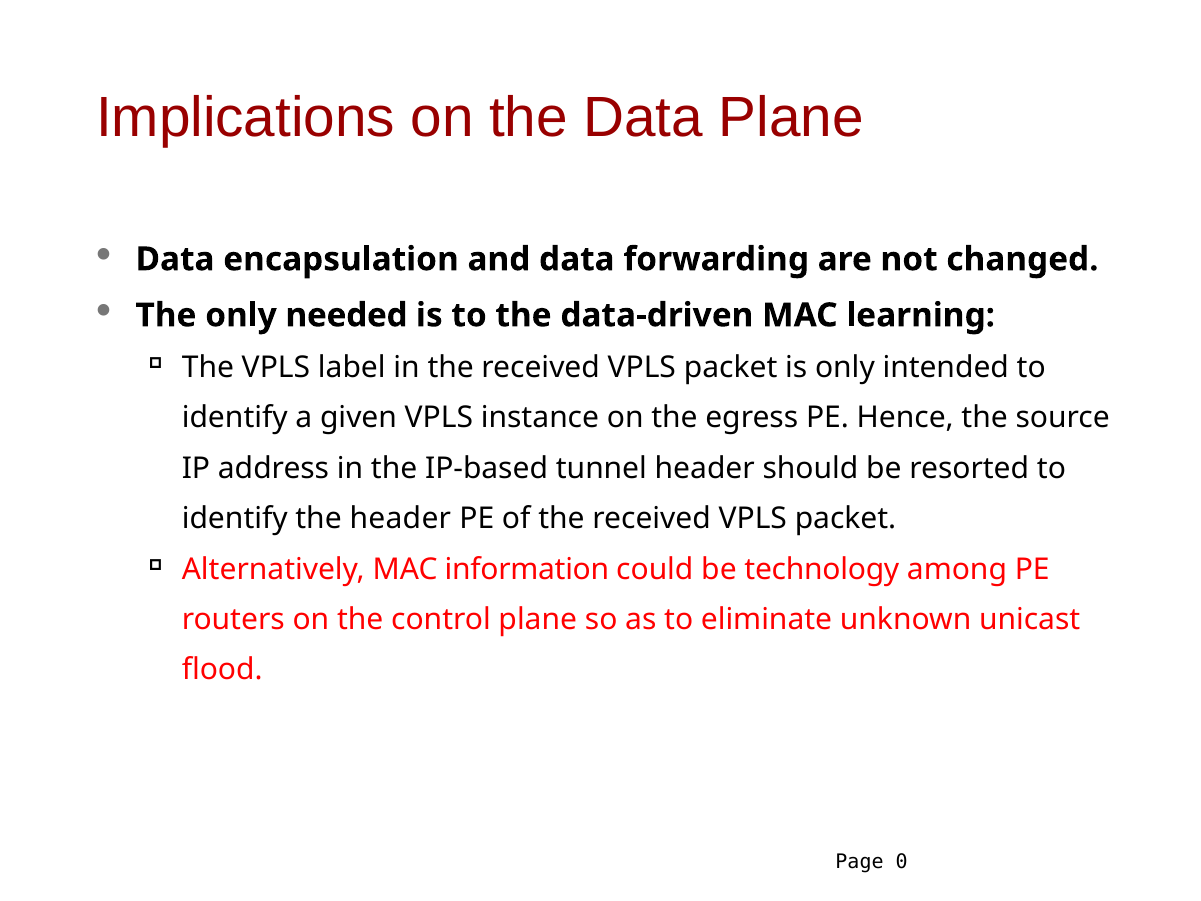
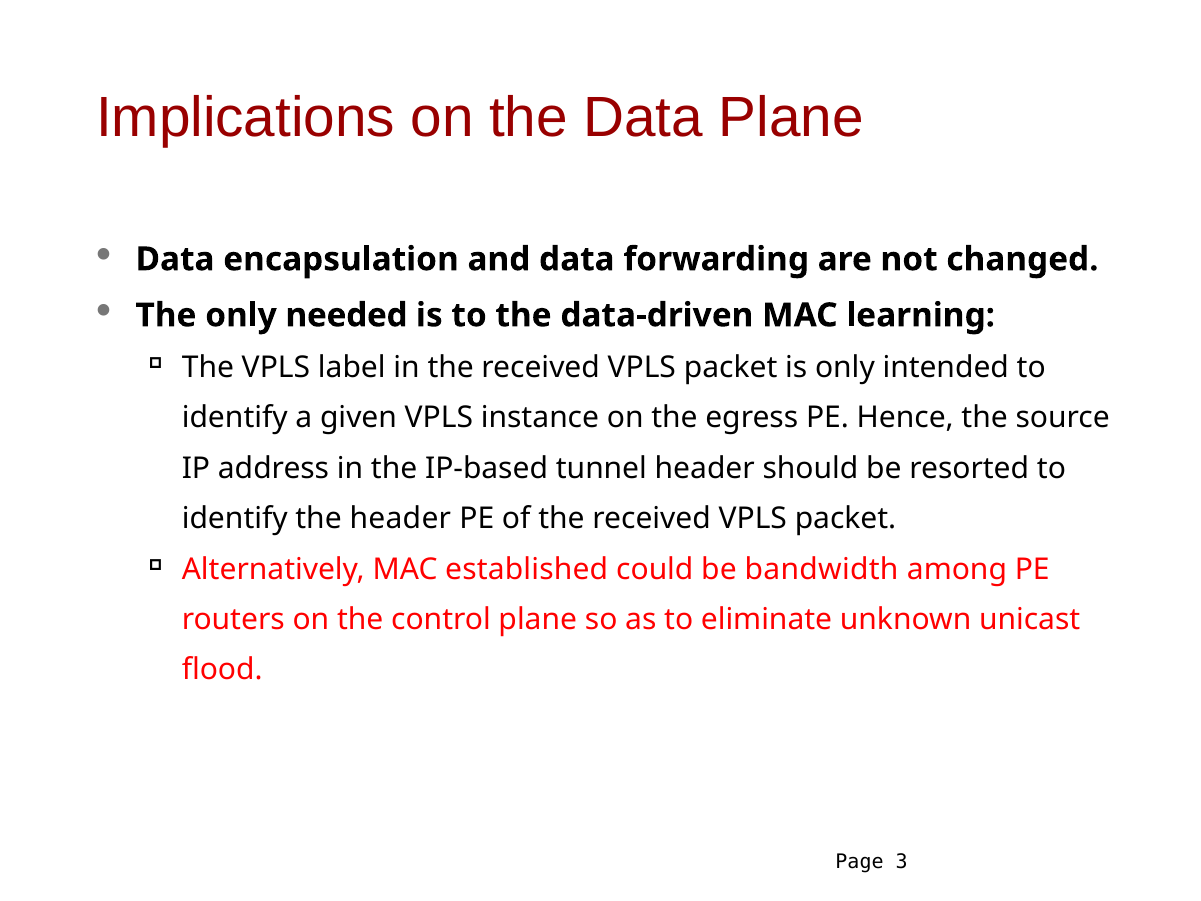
information: information -> established (527, 569)
technology: technology -> bandwidth (822, 569)
0: 0 -> 3 (902, 862)
